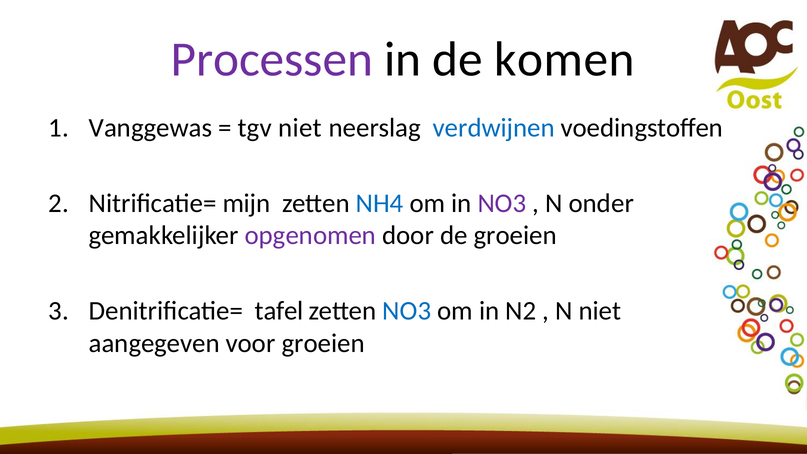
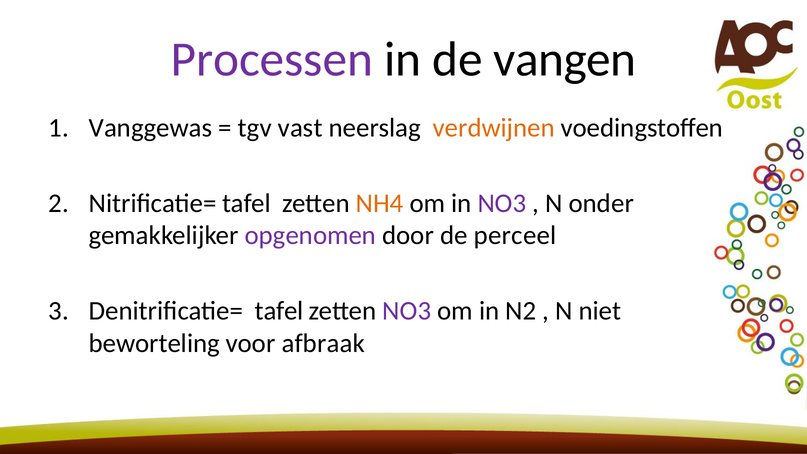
komen: komen -> vangen (565, 59)
tgv niet: niet -> vast (300, 128)
verdwijnen colour: blue -> orange (494, 128)
Nitrificatie= mijn: mijn -> tafel (246, 203)
NH4 colour: blue -> orange (380, 203)
de groeien: groeien -> perceel (515, 236)
NO3 colour: blue -> purple (407, 311)
aangegeven: aangegeven -> beworteling (154, 343)
voor groeien: groeien -> afbraak (323, 343)
